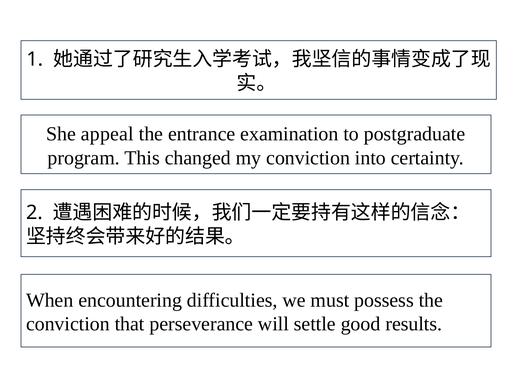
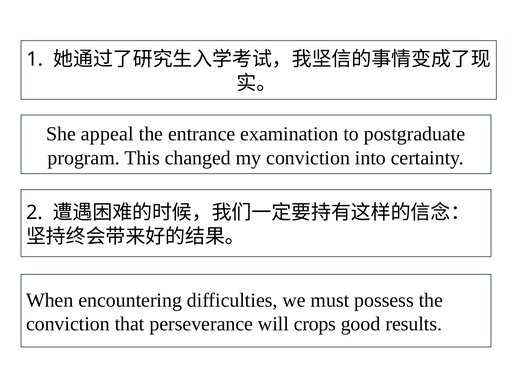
settle: settle -> crops (315, 324)
